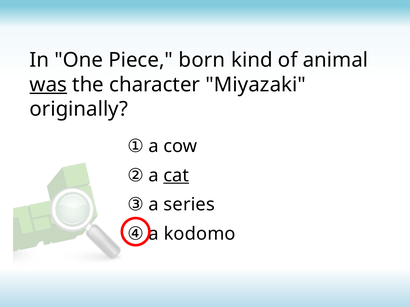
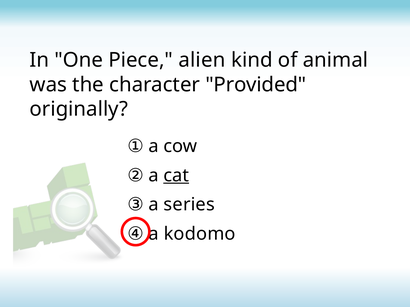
born: born -> alien (202, 60)
was underline: present -> none (48, 85)
Miyazaki: Miyazaki -> Provided (256, 85)
